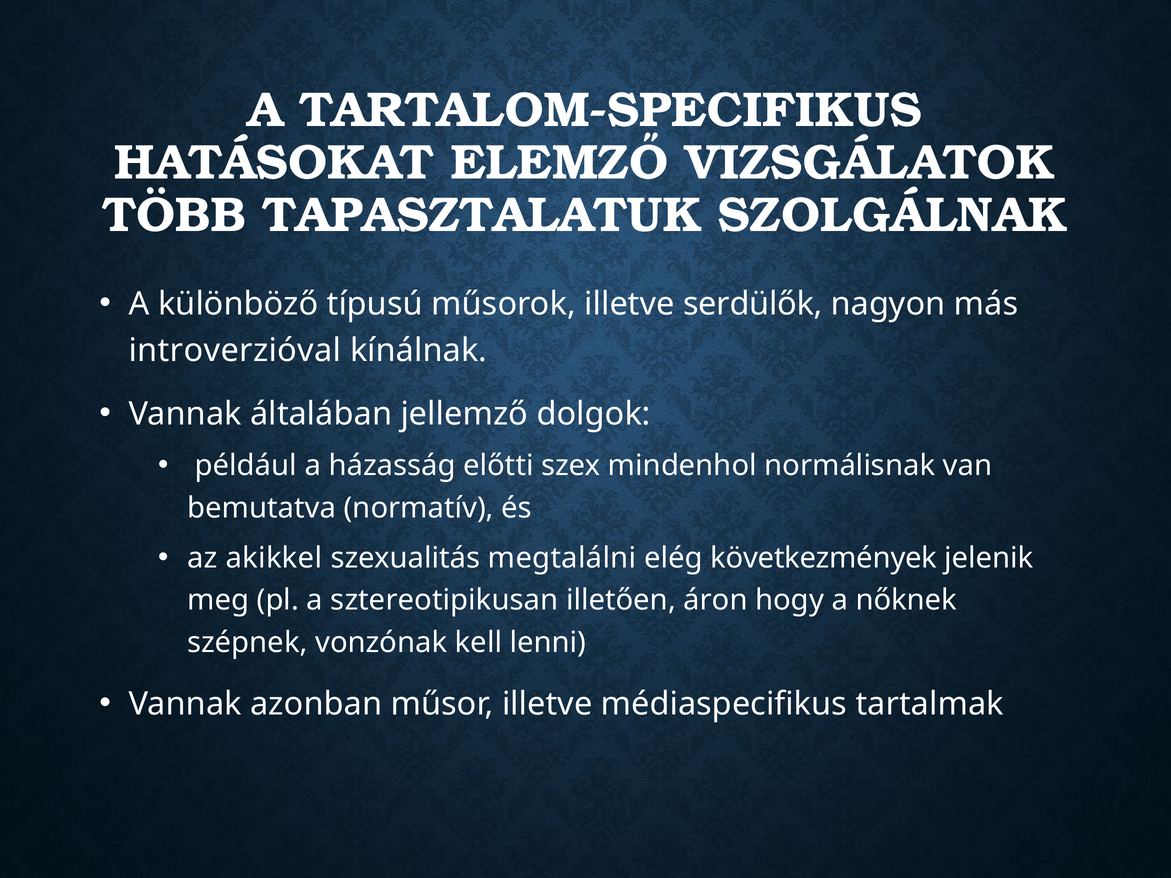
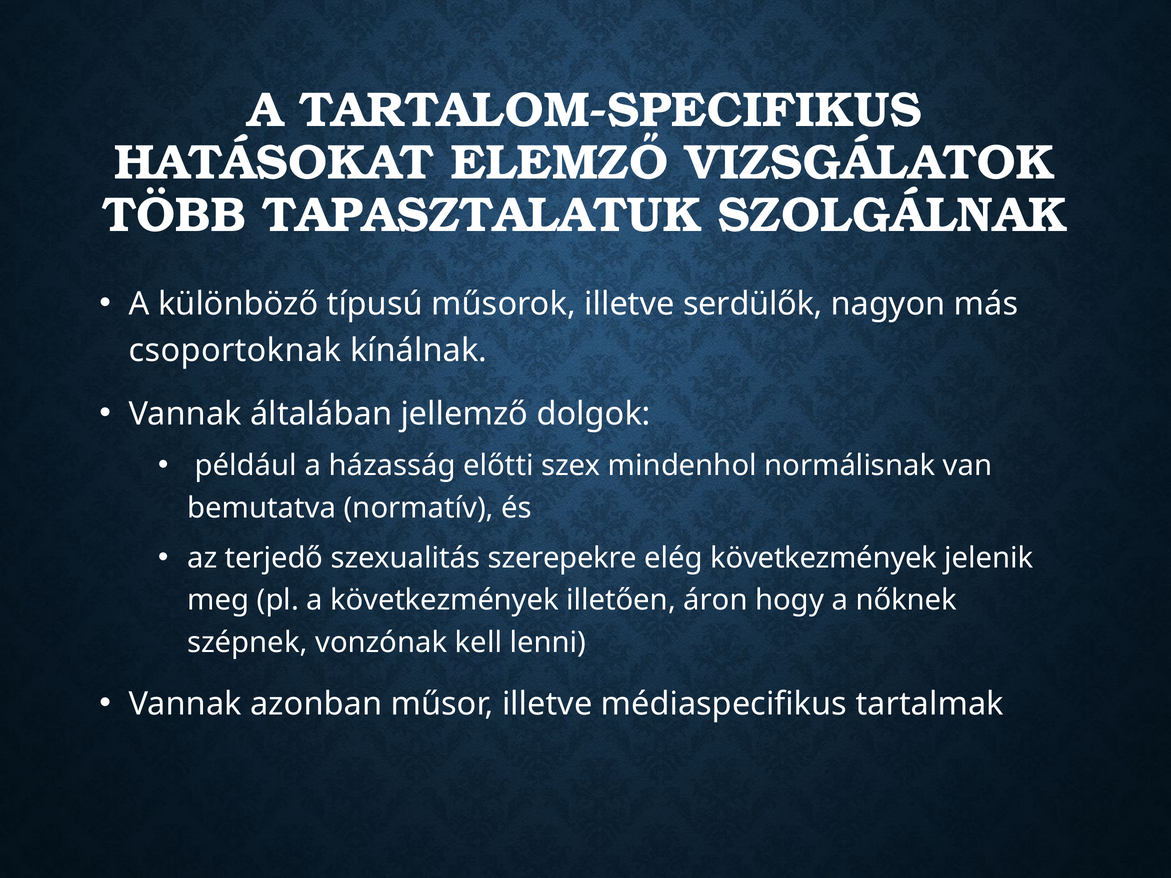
introverzióval: introverzióval -> csoportoknak (235, 351)
akikkel: akikkel -> terjedő (274, 558)
megtalálni: megtalálni -> szerepekre (562, 558)
a sztereotipikusan: sztereotipikusan -> következmények (445, 600)
